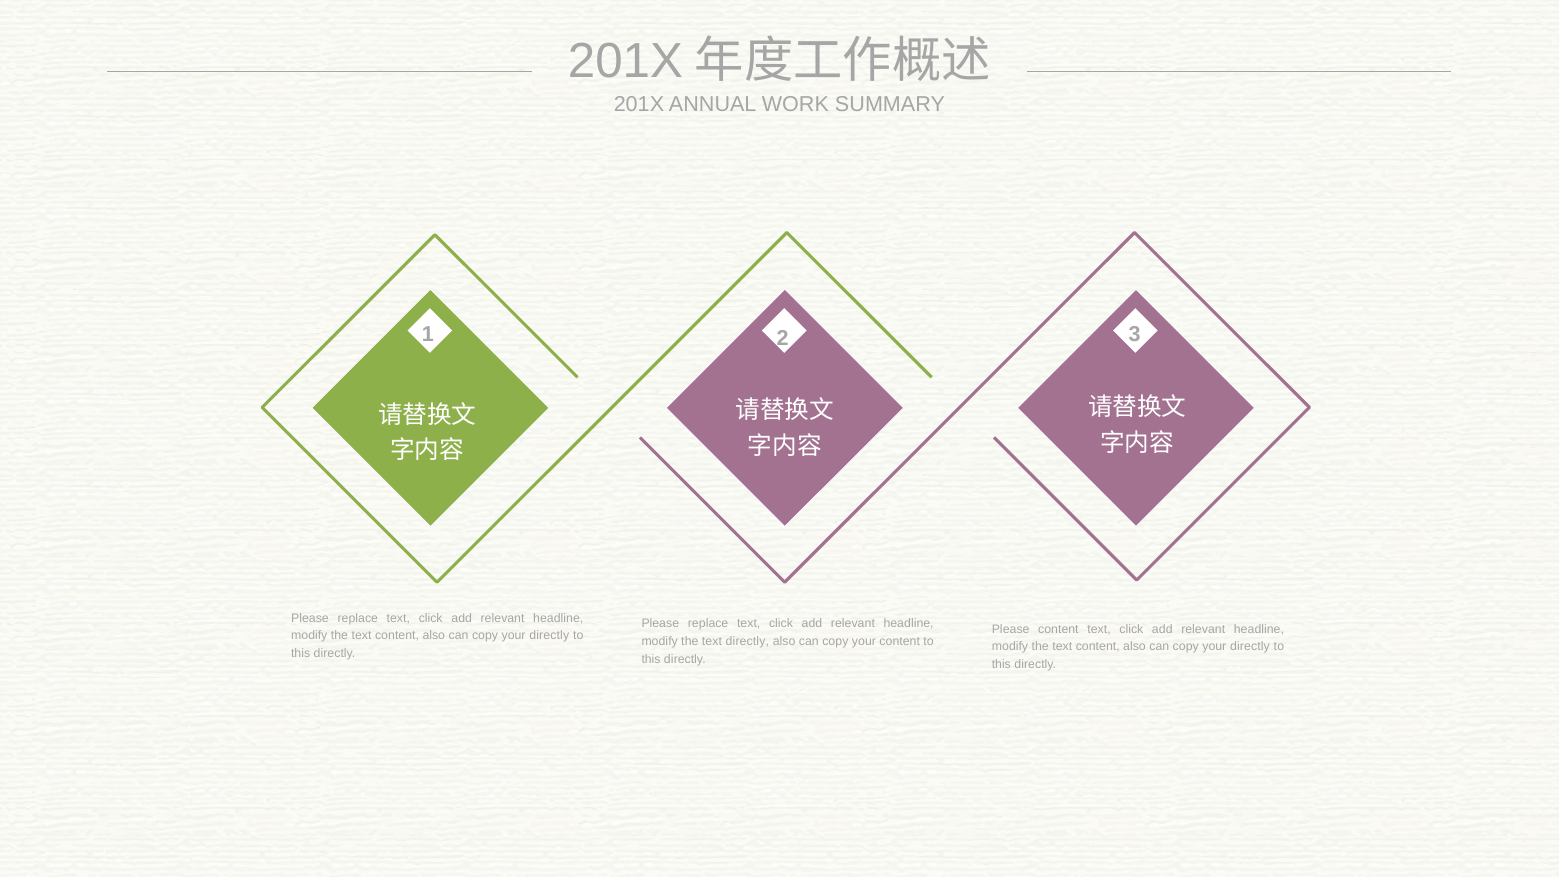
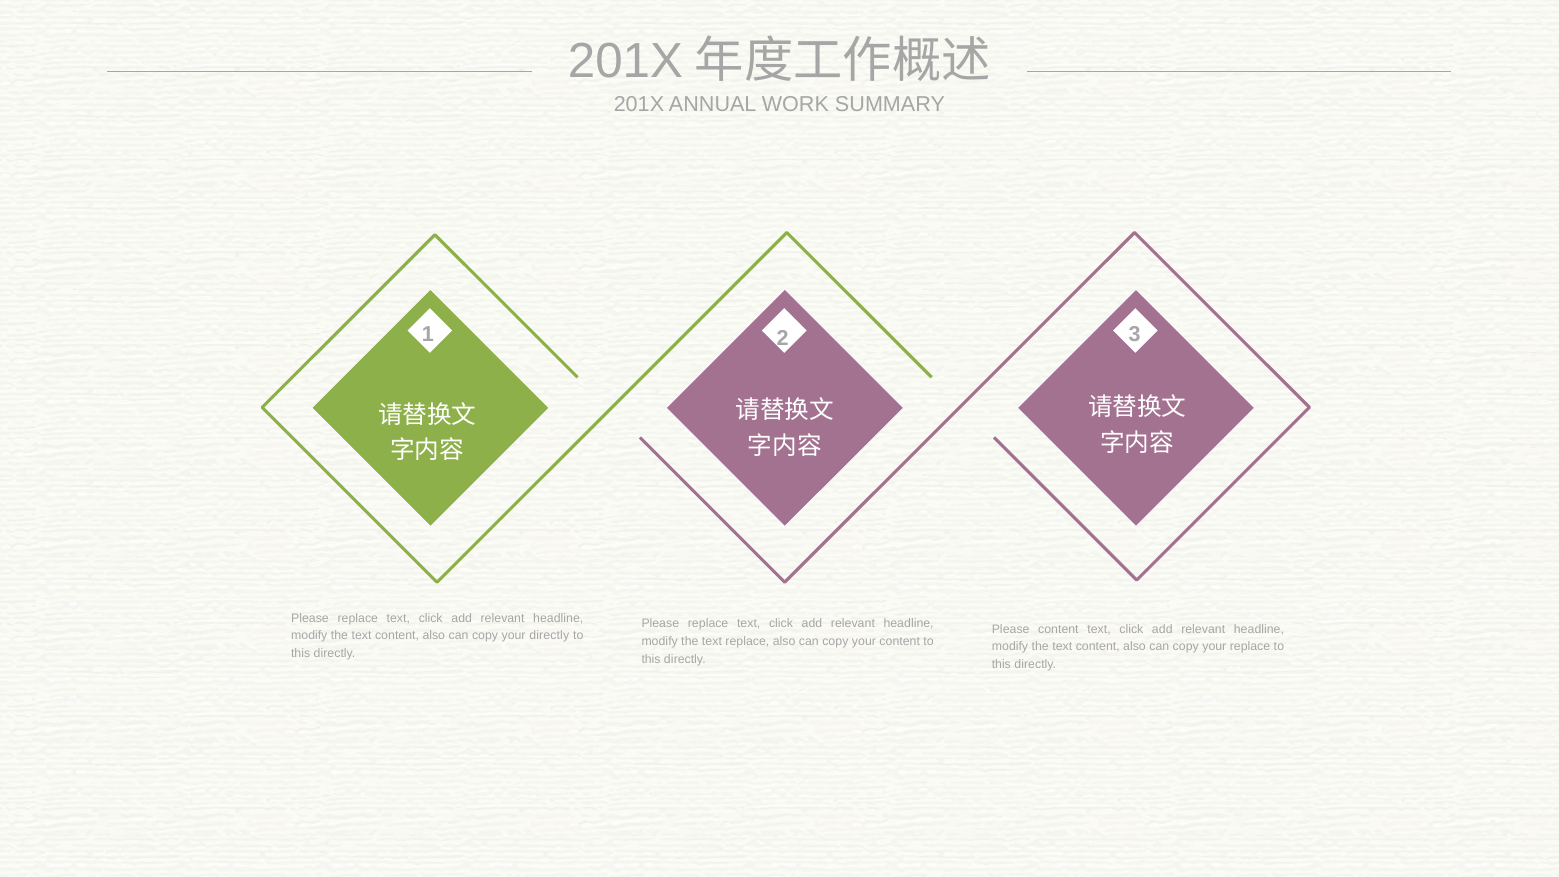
text directly: directly -> replace (747, 641)
directly: directly -> replace (1250, 647)
